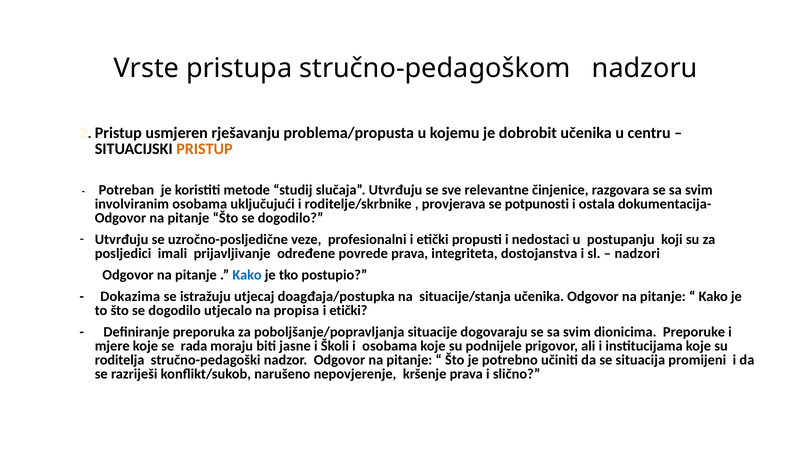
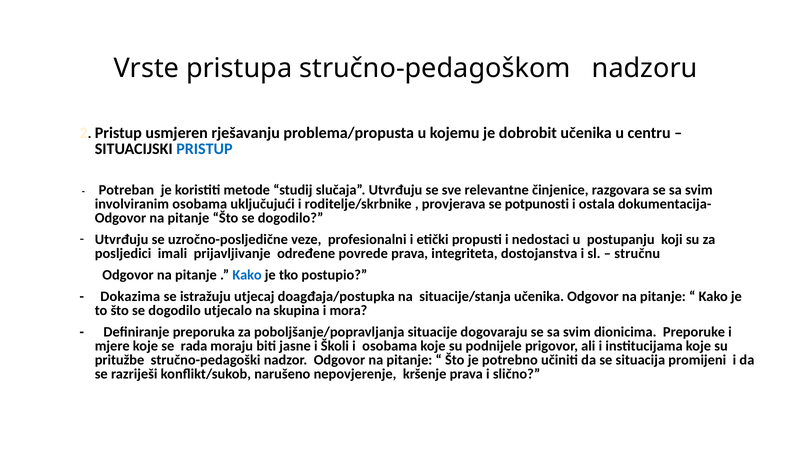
PRISTUP colour: orange -> blue (204, 149)
nadzori: nadzori -> stručnu (637, 253)
propisa: propisa -> skupina (296, 310)
etički: etički -> mora (348, 310)
roditelja: roditelja -> pritužbe (120, 360)
